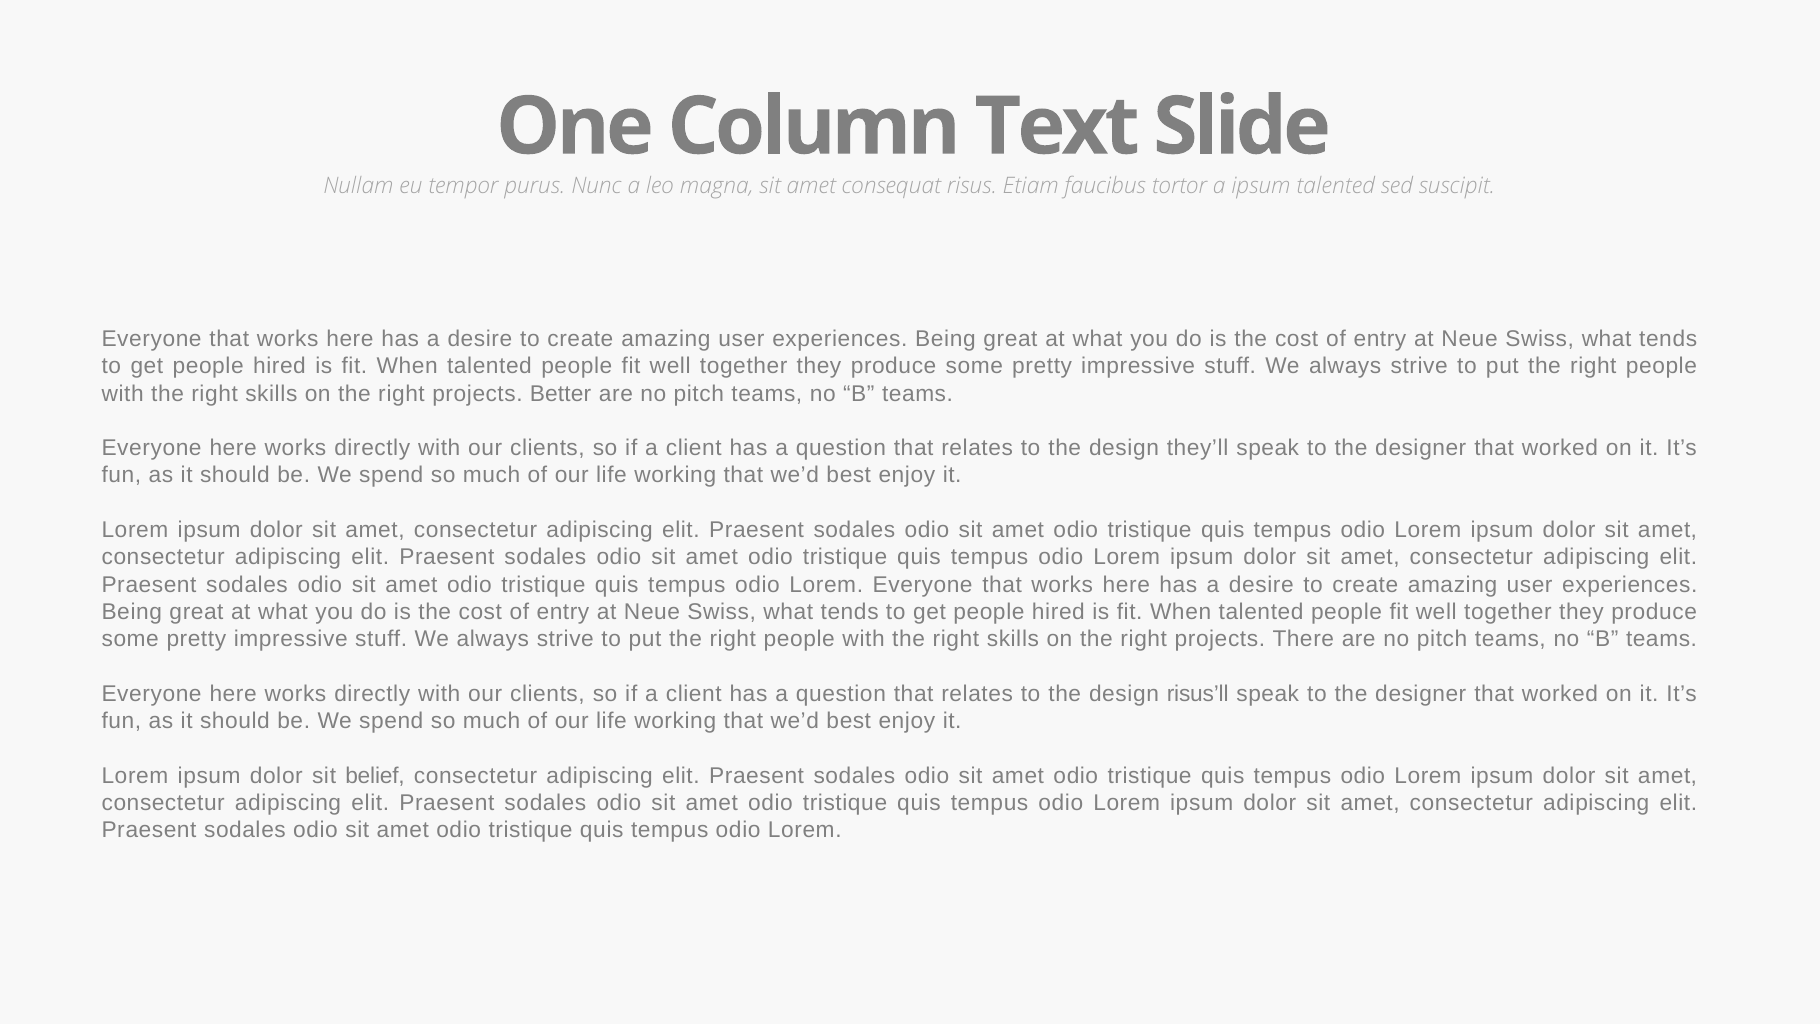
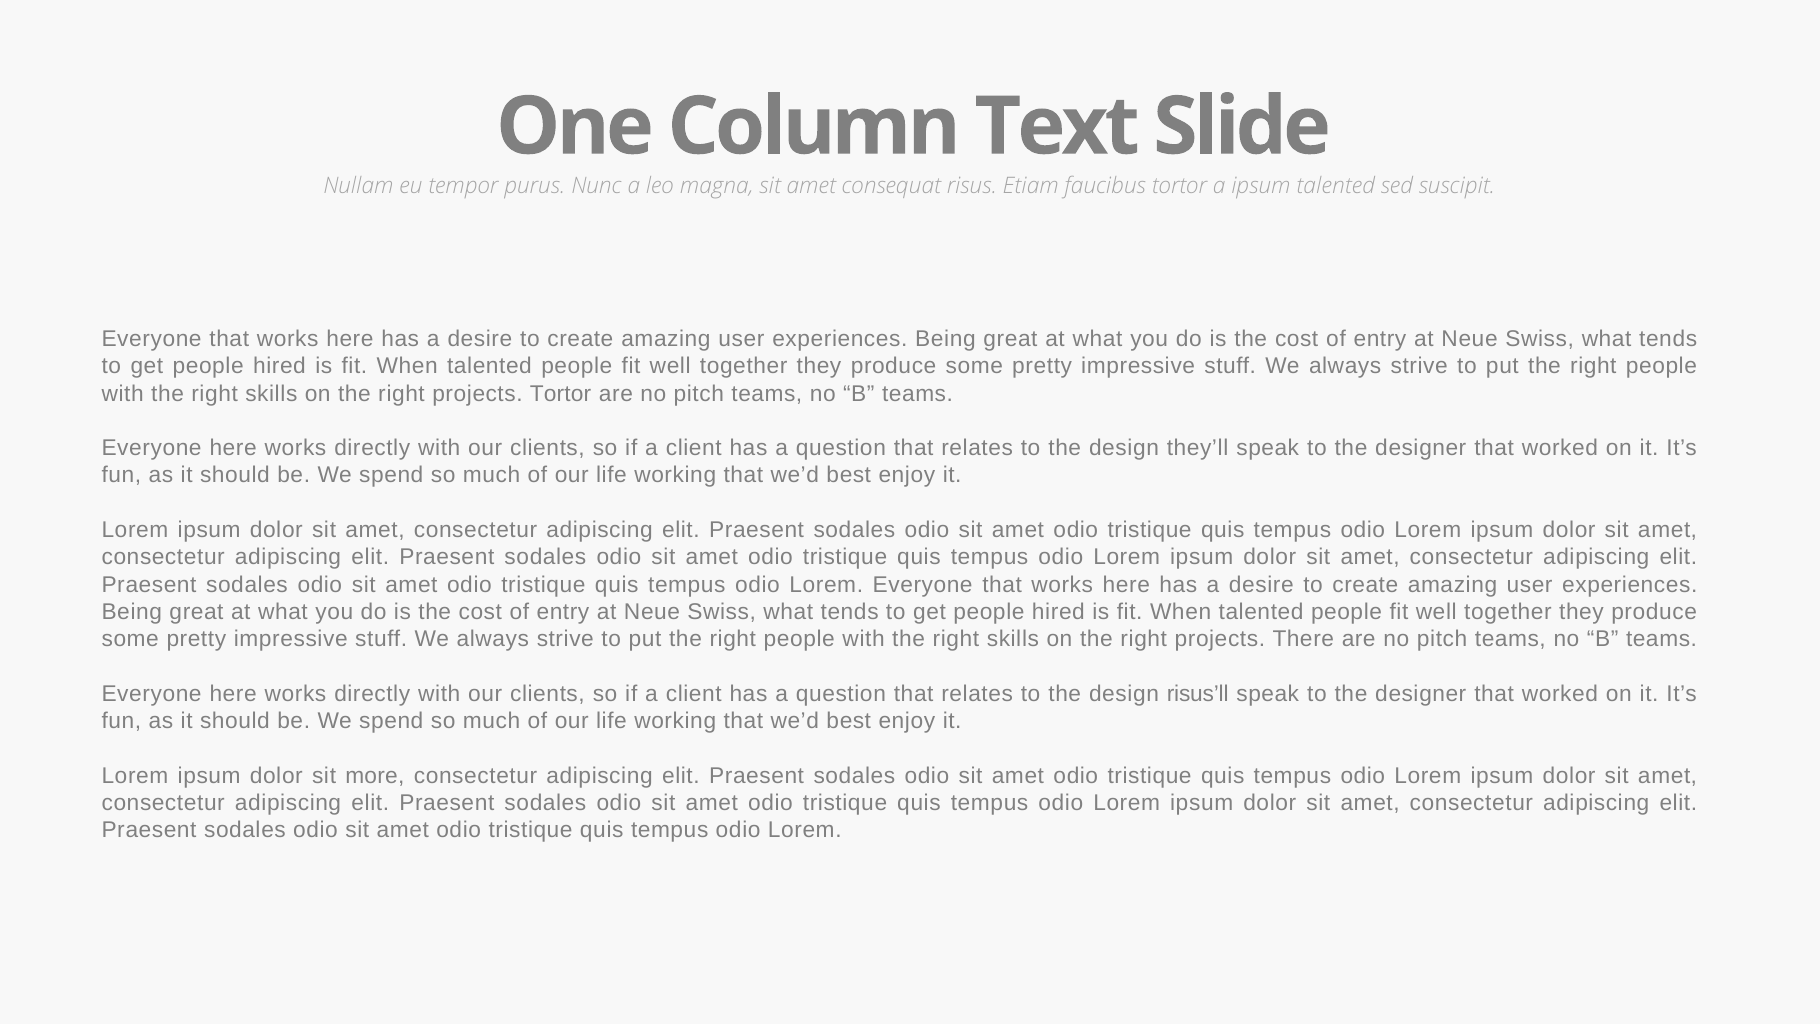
projects Better: Better -> Tortor (560, 393)
belief: belief -> more (375, 776)
